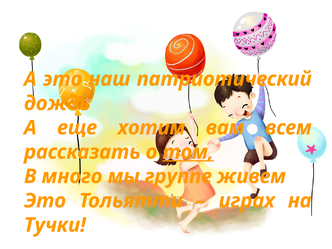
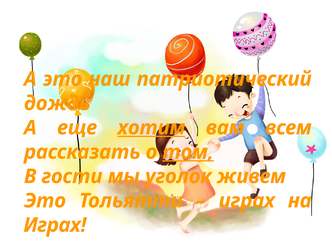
хотим underline: none -> present (151, 128)
много: много -> гости (72, 176)
группе: группе -> уголок (178, 176)
Тучки: Тучки -> Играх (55, 225)
